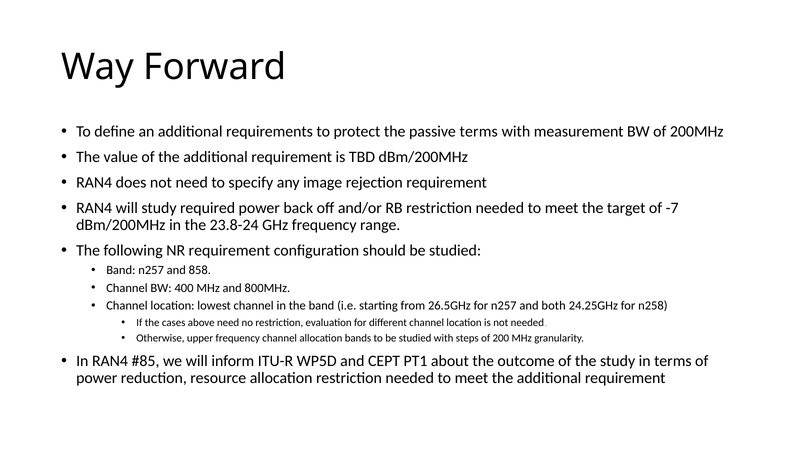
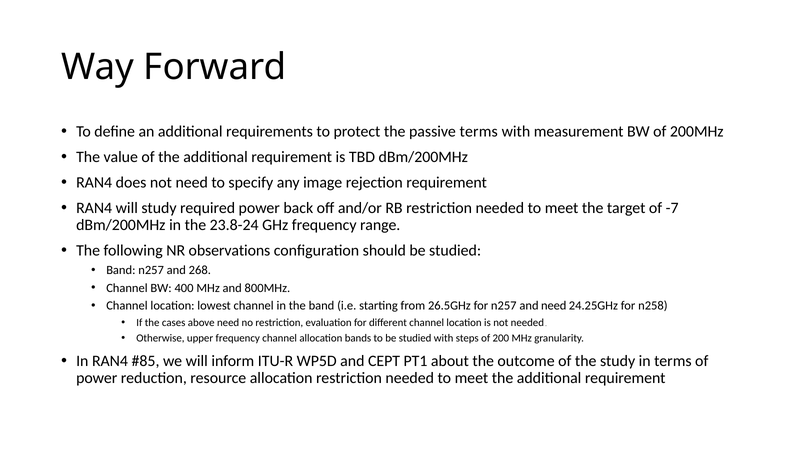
NR requirement: requirement -> observations (229, 251)
858: 858 -> 268 (200, 270)
and both: both -> need (554, 306)
